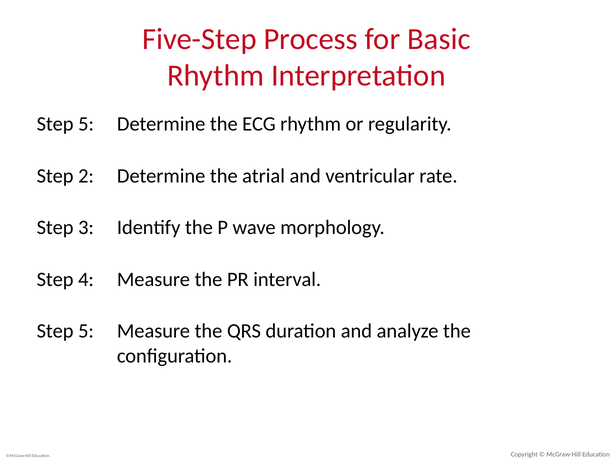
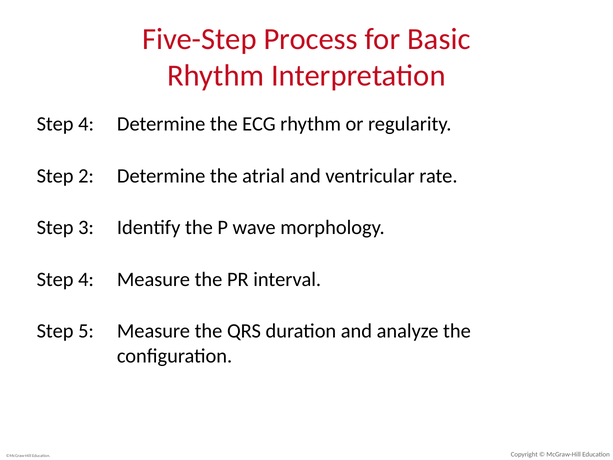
5: 5 -> 4 (86, 124)
